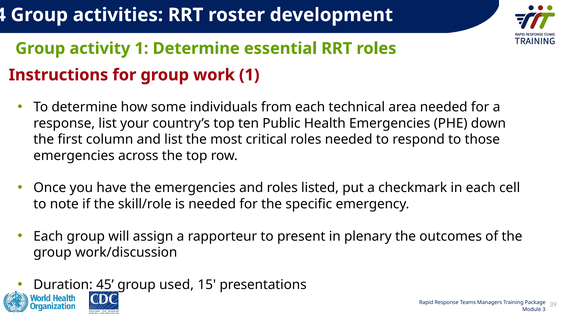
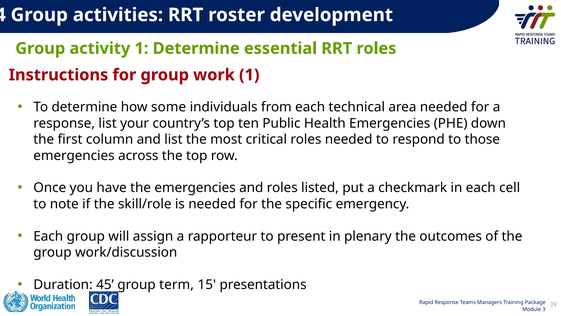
used: used -> term (177, 284)
